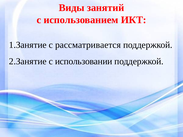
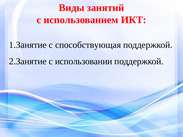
рассматривается: рассматривается -> способствующая (88, 45)
